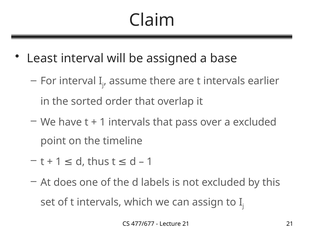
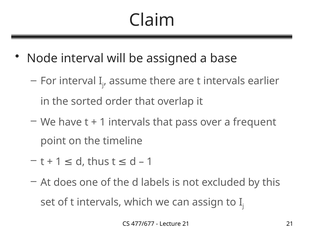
Least: Least -> Node (42, 58)
a excluded: excluded -> frequent (255, 122)
